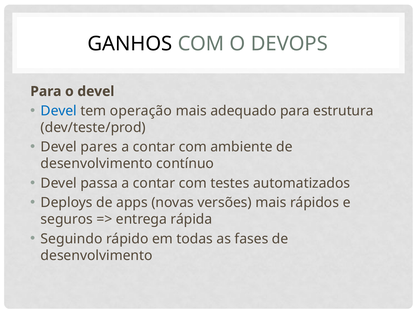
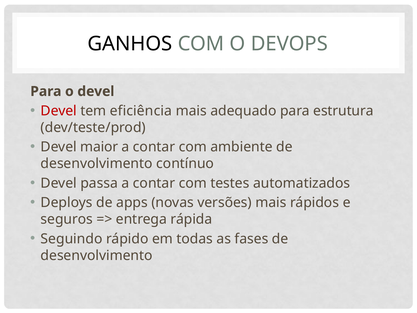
Devel colour: blue -> red (59, 111)
operação: operação -> eficiência (141, 111)
pares: pares -> maior (99, 147)
